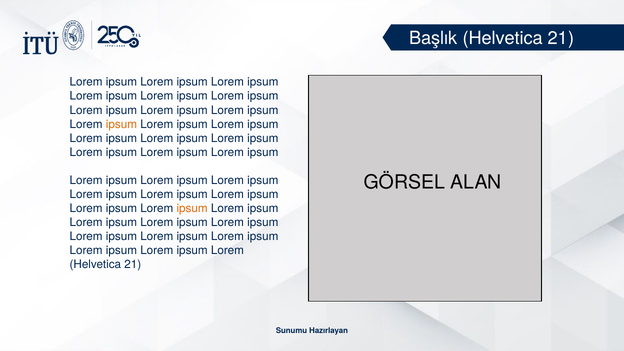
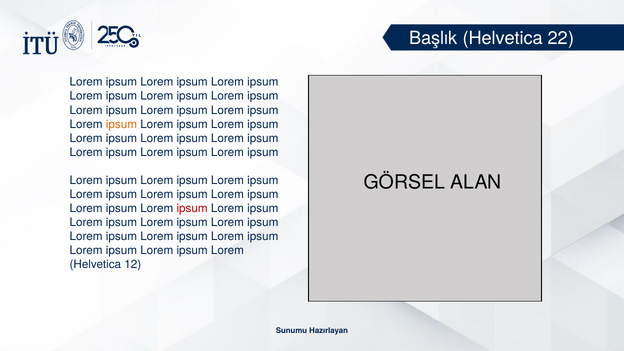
Başlık Helvetica 21: 21 -> 22 (561, 38)
ipsum colour: orange -> red (192, 208)
21: 21 -> 12 (133, 265)
